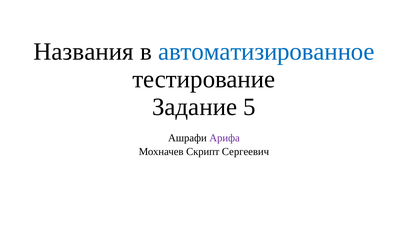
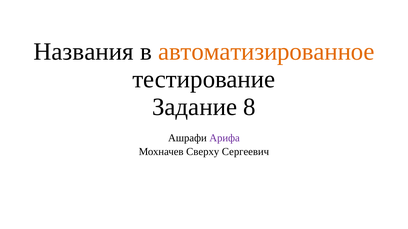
автоматизированное colour: blue -> orange (266, 52)
5: 5 -> 8 (250, 107)
Скрипт: Скрипт -> Сверху (203, 152)
